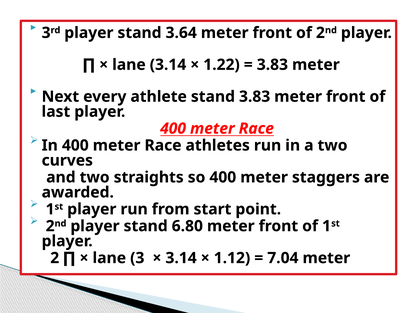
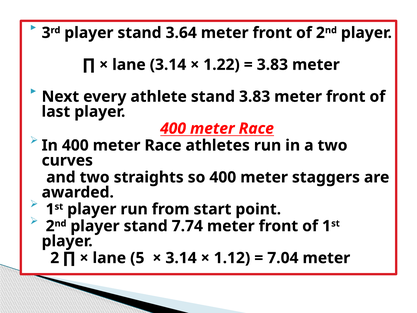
6.80: 6.80 -> 7.74 (187, 226)
lane 3: 3 -> 5 (137, 258)
